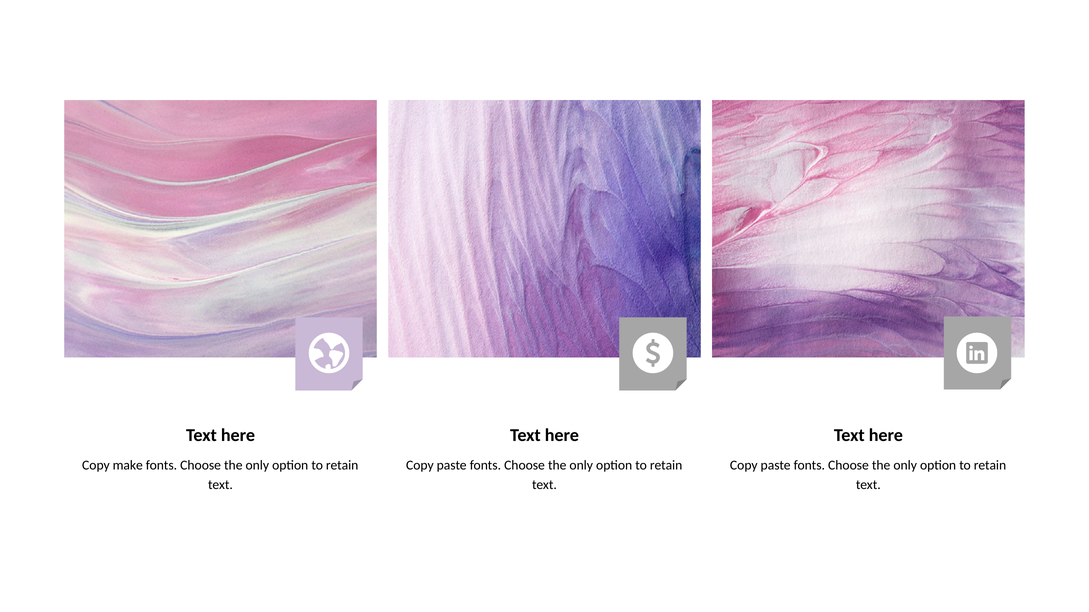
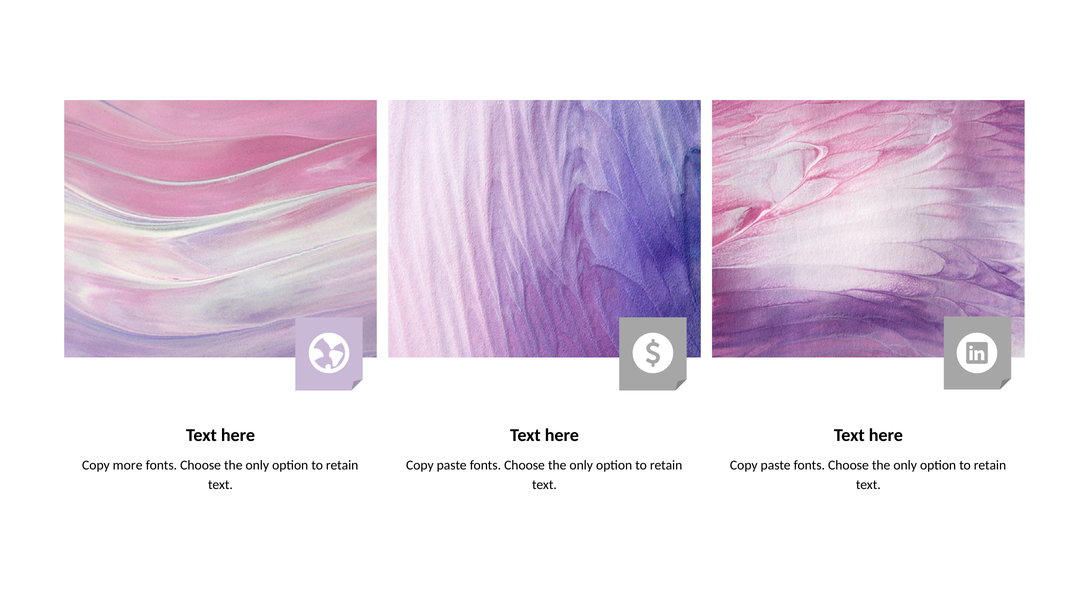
make: make -> more (128, 466)
